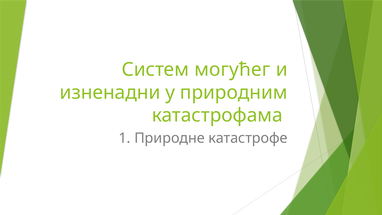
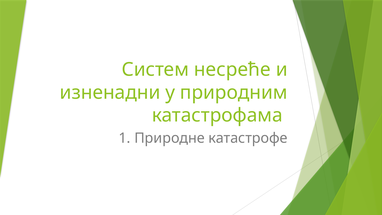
могућег: могућег -> несреће (232, 70)
